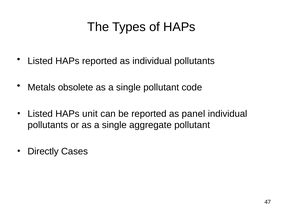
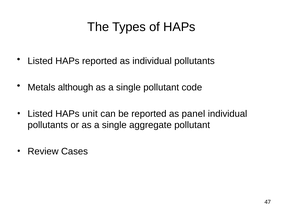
obsolete: obsolete -> although (76, 87)
Directly: Directly -> Review (43, 152)
